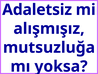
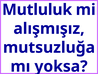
Adaletsiz: Adaletsiz -> Mutluluk (37, 10)
